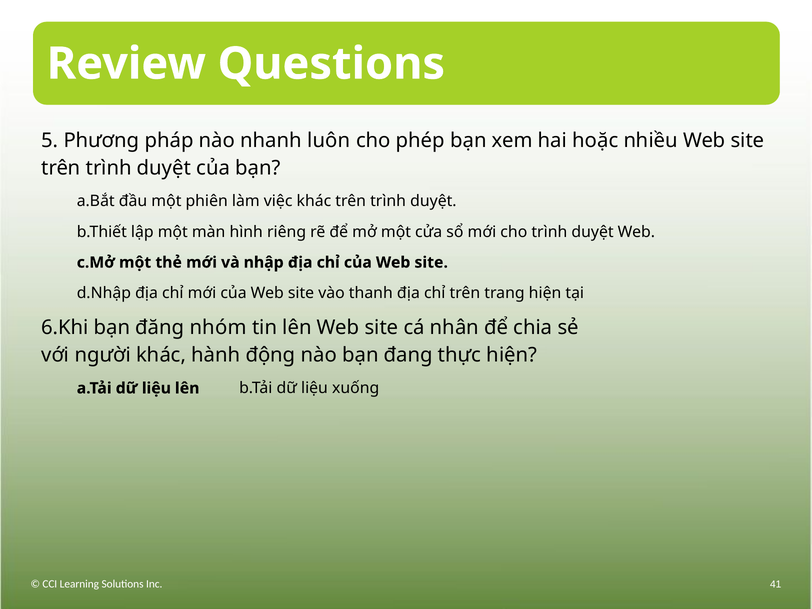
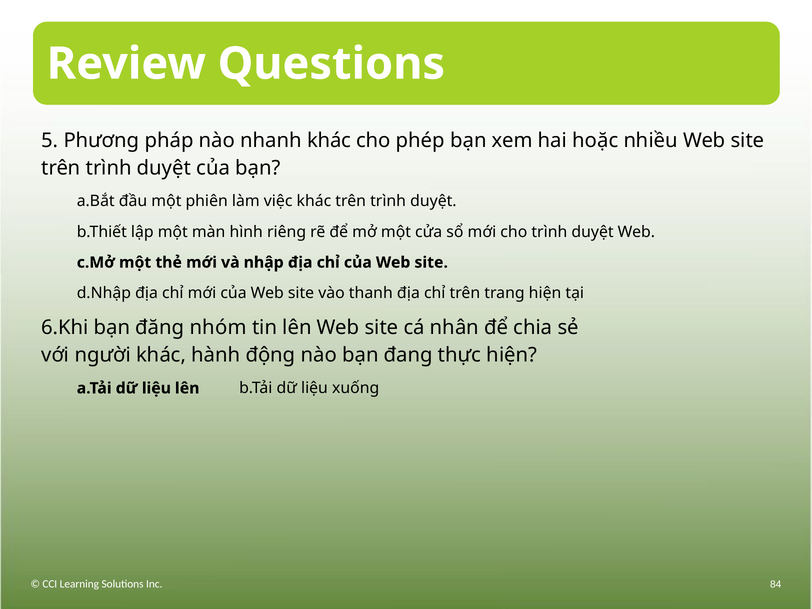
nhanh luôn: luôn -> khác (329, 140)
41: 41 -> 84 (776, 584)
